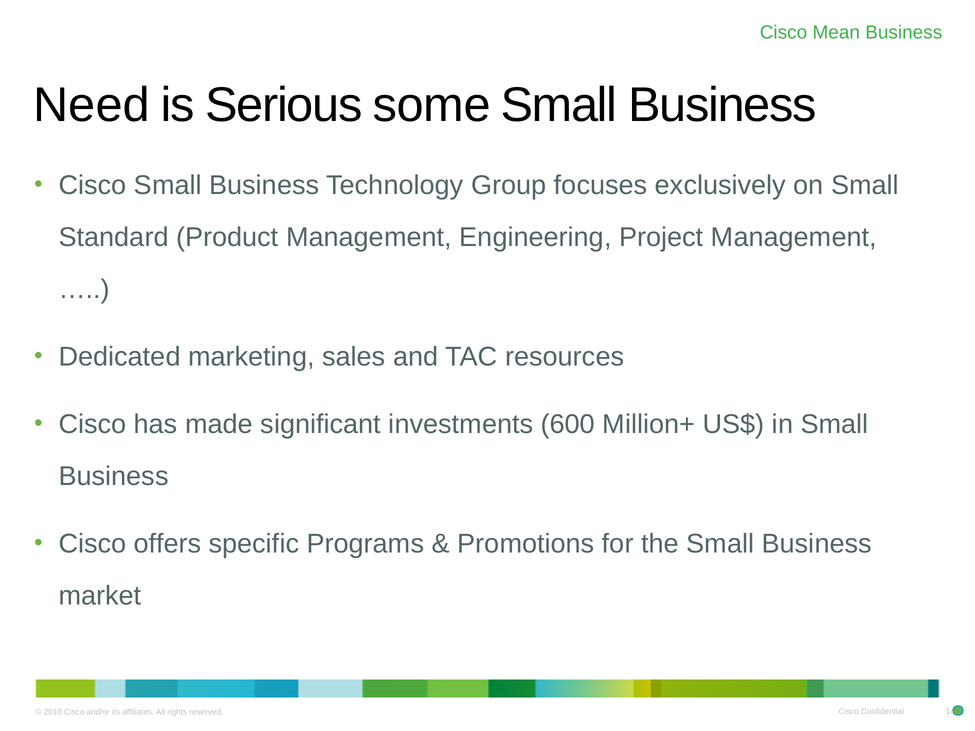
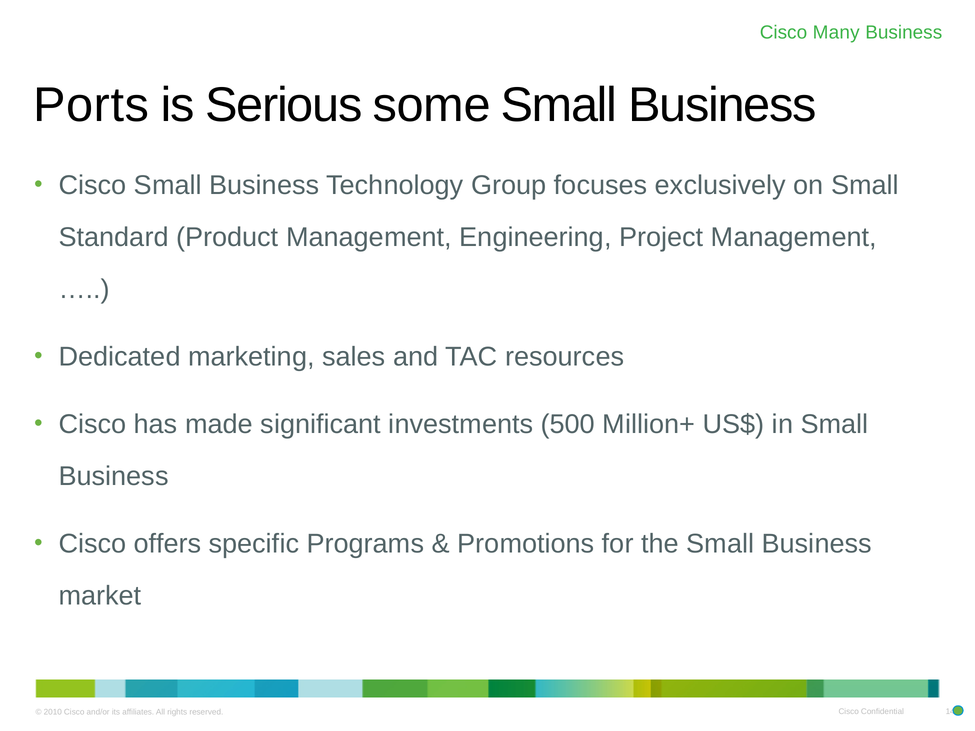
Mean: Mean -> Many (836, 33)
Need: Need -> Ports (91, 105)
600: 600 -> 500 (568, 425)
